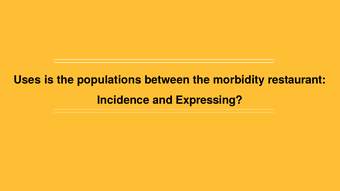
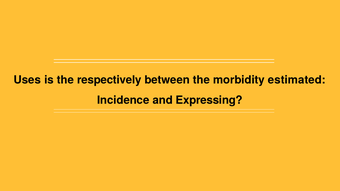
populations: populations -> respectively (109, 80)
restaurant: restaurant -> estimated (297, 80)
